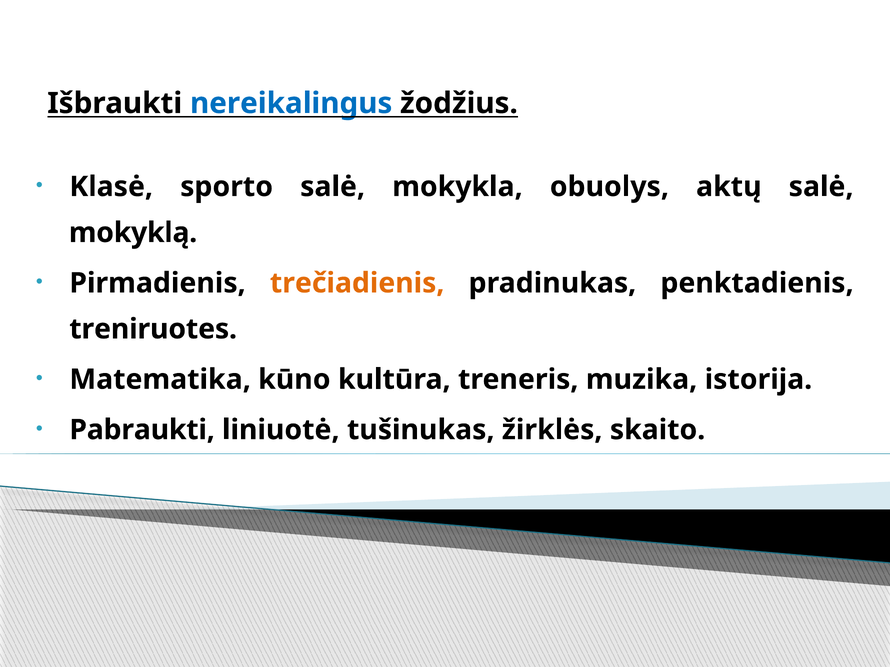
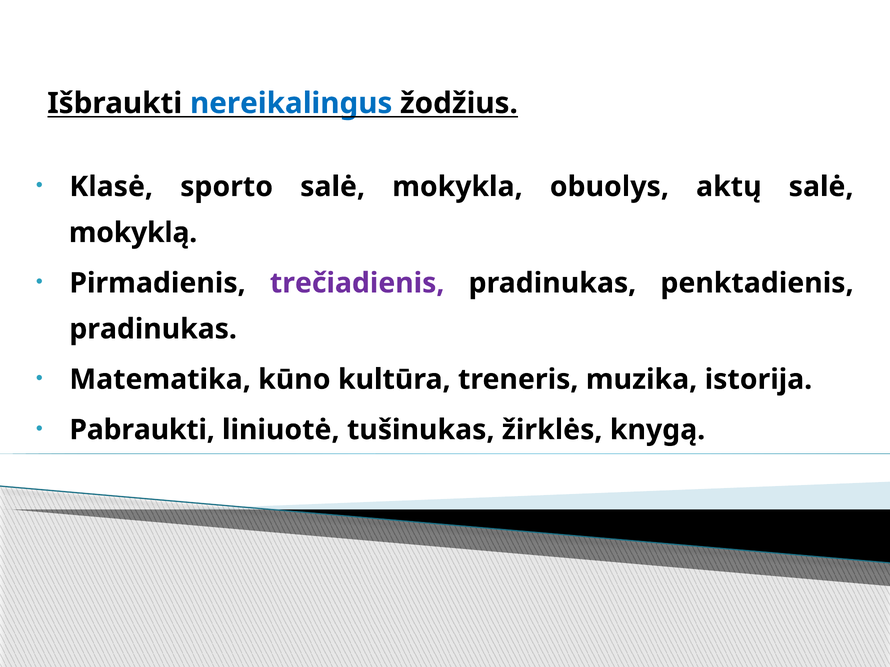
trečiadienis colour: orange -> purple (357, 283)
treniruotes: treniruotes -> pradinukas (153, 329)
skaito: skaito -> knygą (658, 430)
